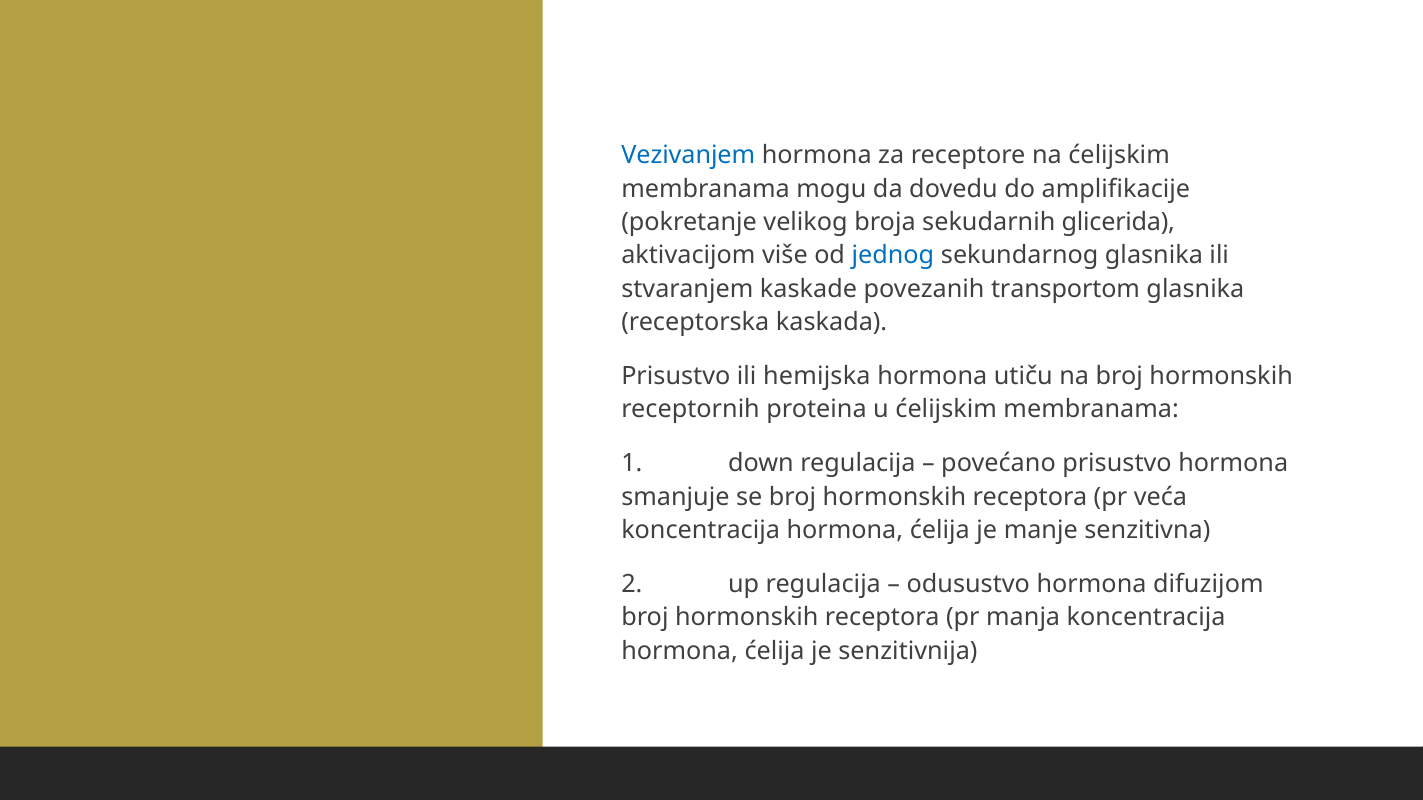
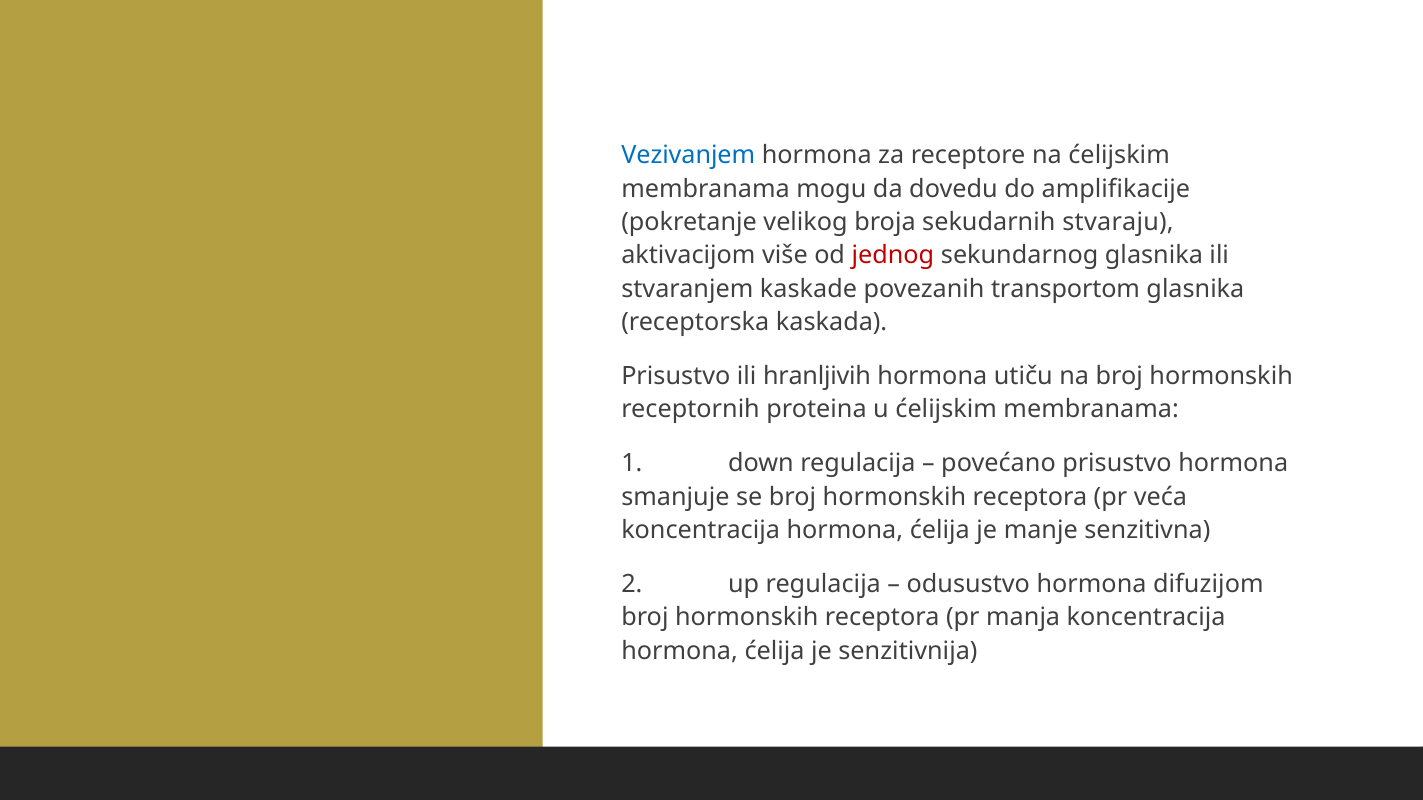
glicerida: glicerida -> stvaraju (1118, 222)
jednog colour: blue -> red (893, 256)
hemijska: hemijska -> hranljivih (817, 376)
